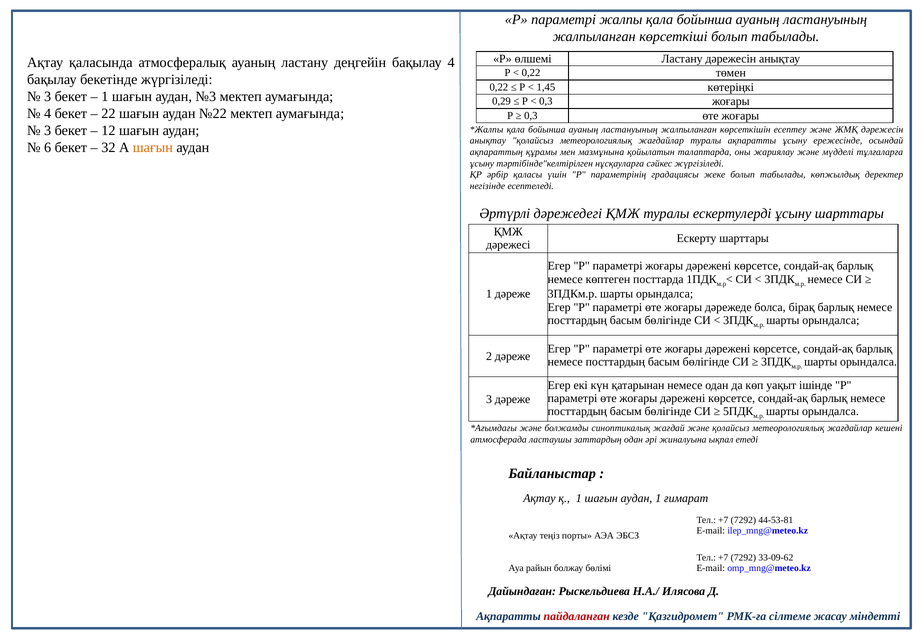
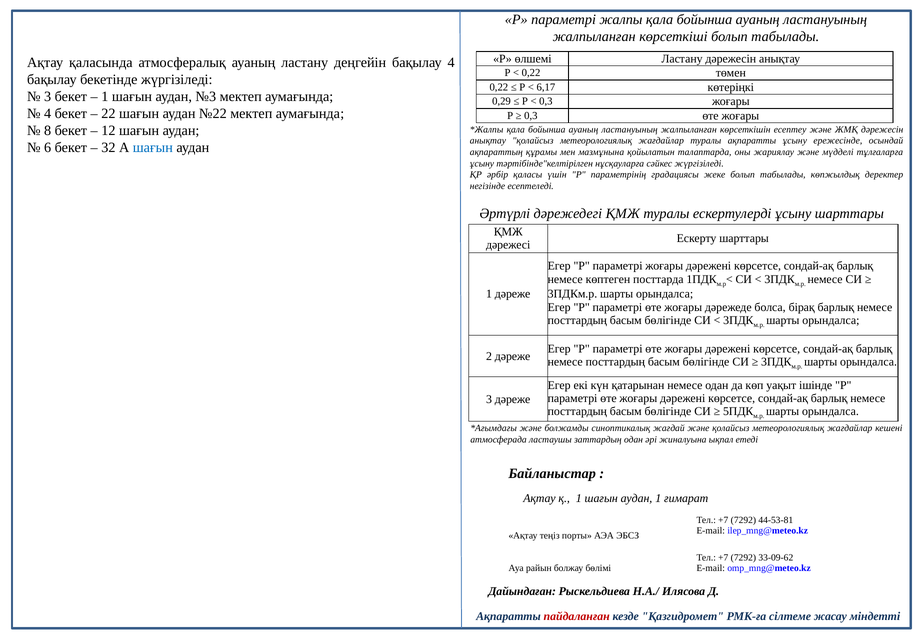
1,45: 1,45 -> 6,17 (546, 87)
3: 3 -> 8 (48, 131)
шағын colour: orange -> blue (153, 148)
